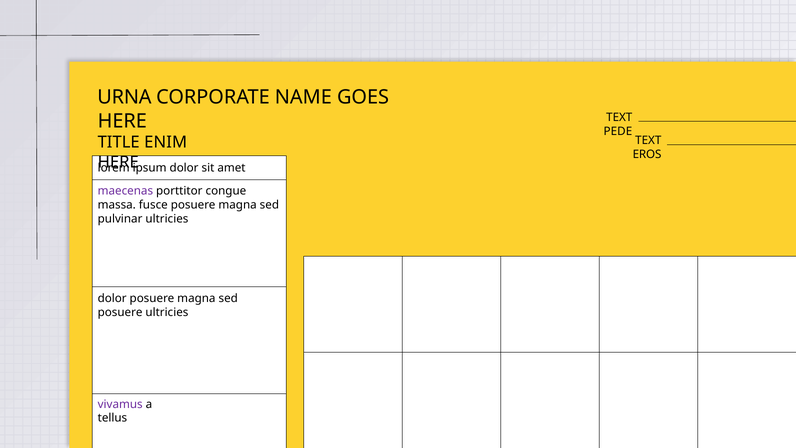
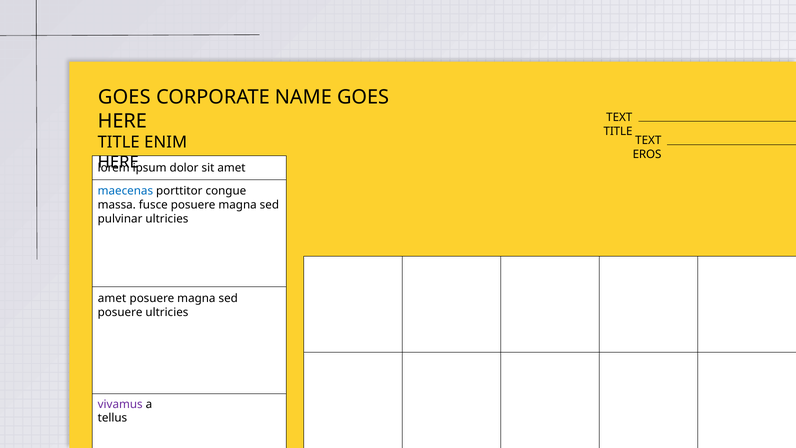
URNA: URNA -> GOES (124, 97)
PEDE: PEDE -> TITLE (618, 131)
maecenas colour: purple -> blue (125, 191)
dolor: dolor -> amet (112, 298)
